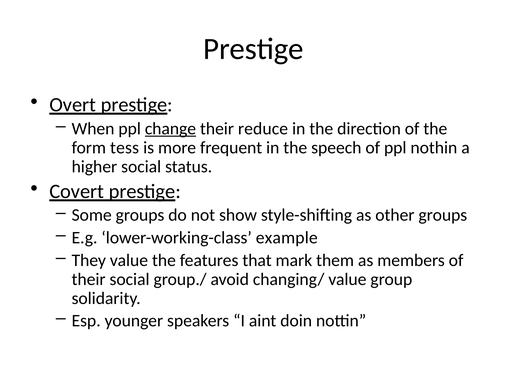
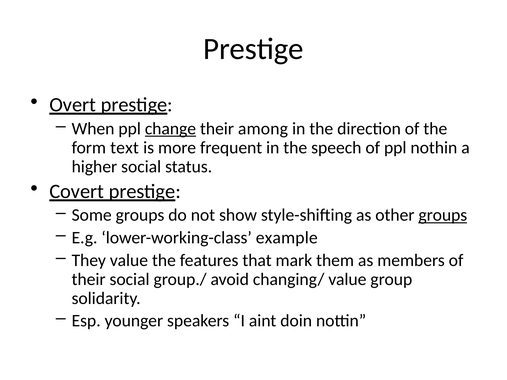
reduce: reduce -> among (263, 129)
tess: tess -> text (125, 148)
groups underline: none -> present (443, 215)
